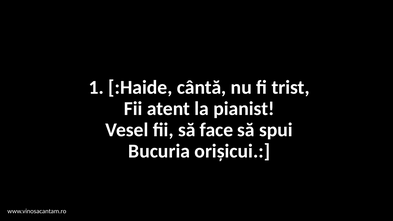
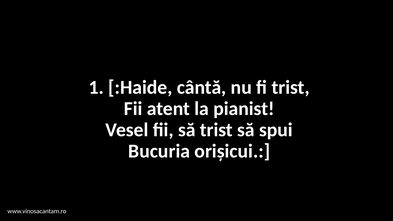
să face: face -> trist (216, 130)
